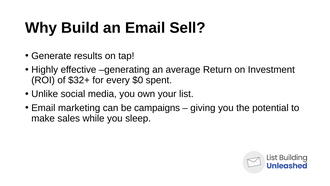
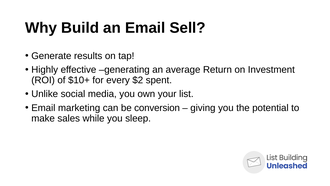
$32+: $32+ -> $10+ (79, 80)
$0: $0 -> $2 (138, 80)
campaigns: campaigns -> conversion (157, 108)
